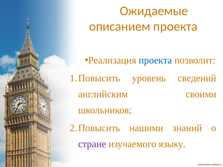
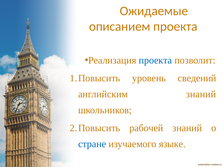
английским своими: своими -> знаний (201, 94)
нашими: нашими -> рабочей (146, 128)
стране colour: purple -> blue (92, 144)
языку: языку -> языке (172, 144)
